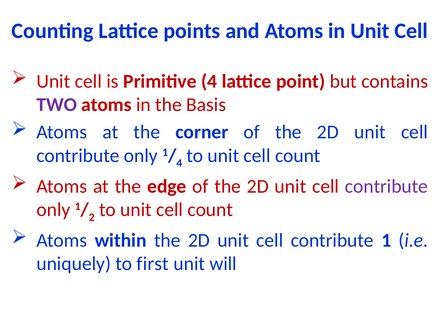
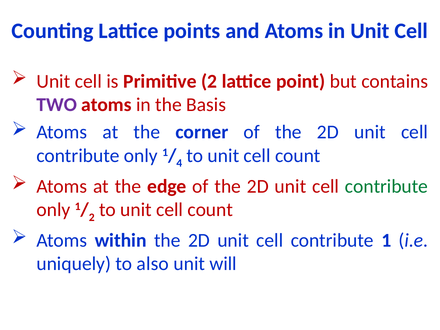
Primitive 4: 4 -> 2 (209, 81)
contribute colour: purple -> green (386, 186)
first: first -> also (153, 264)
